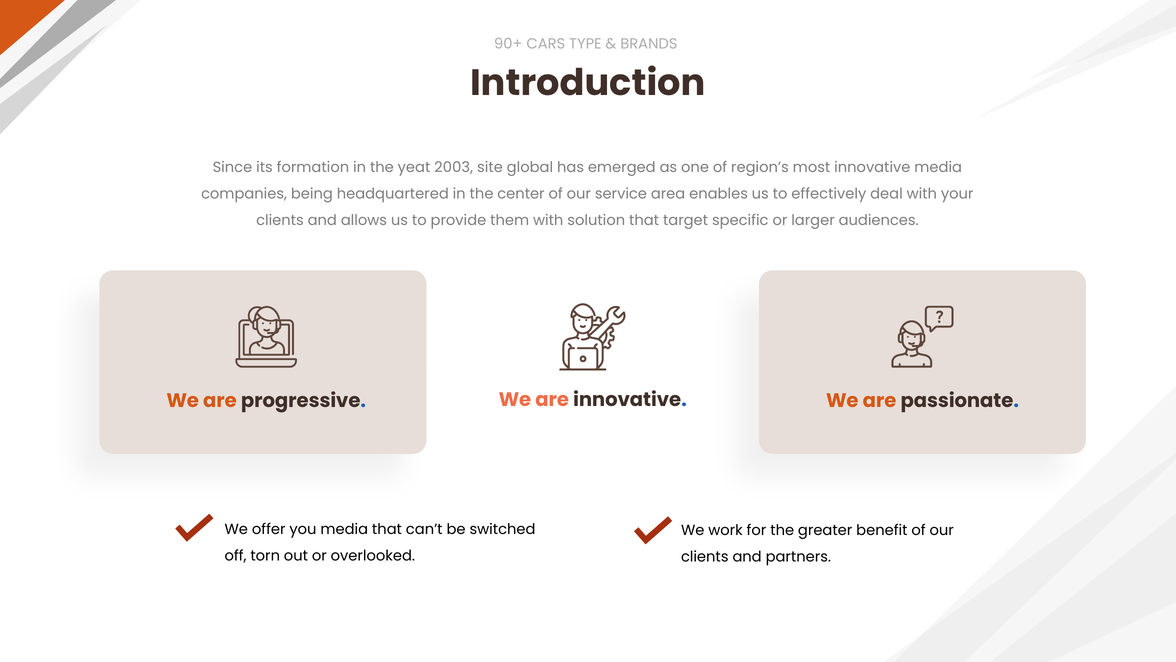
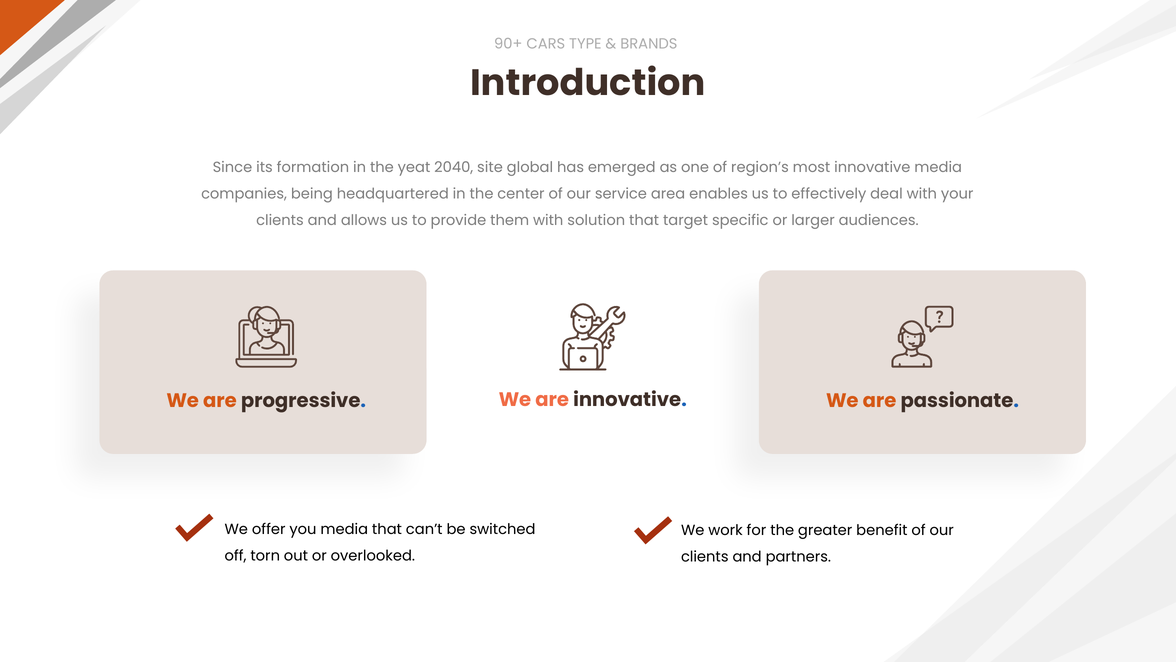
2003: 2003 -> 2040 (454, 167)
